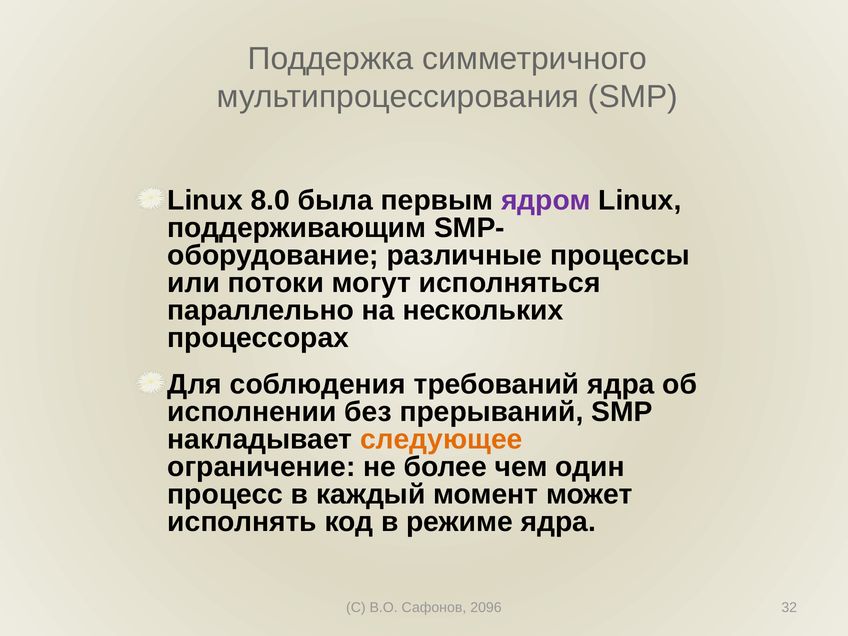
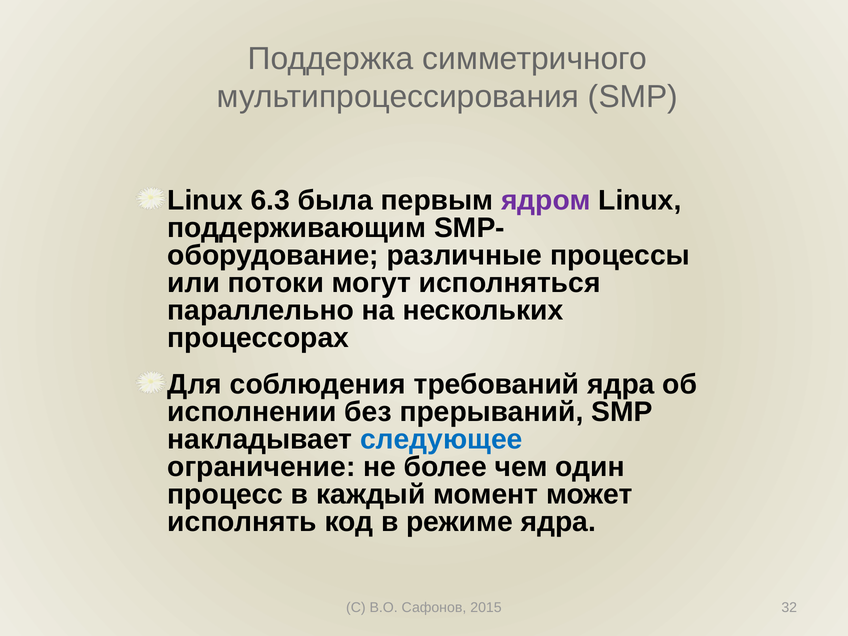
8.0: 8.0 -> 6.3 (270, 201)
следующее colour: orange -> blue (441, 439)
2096: 2096 -> 2015 (486, 607)
